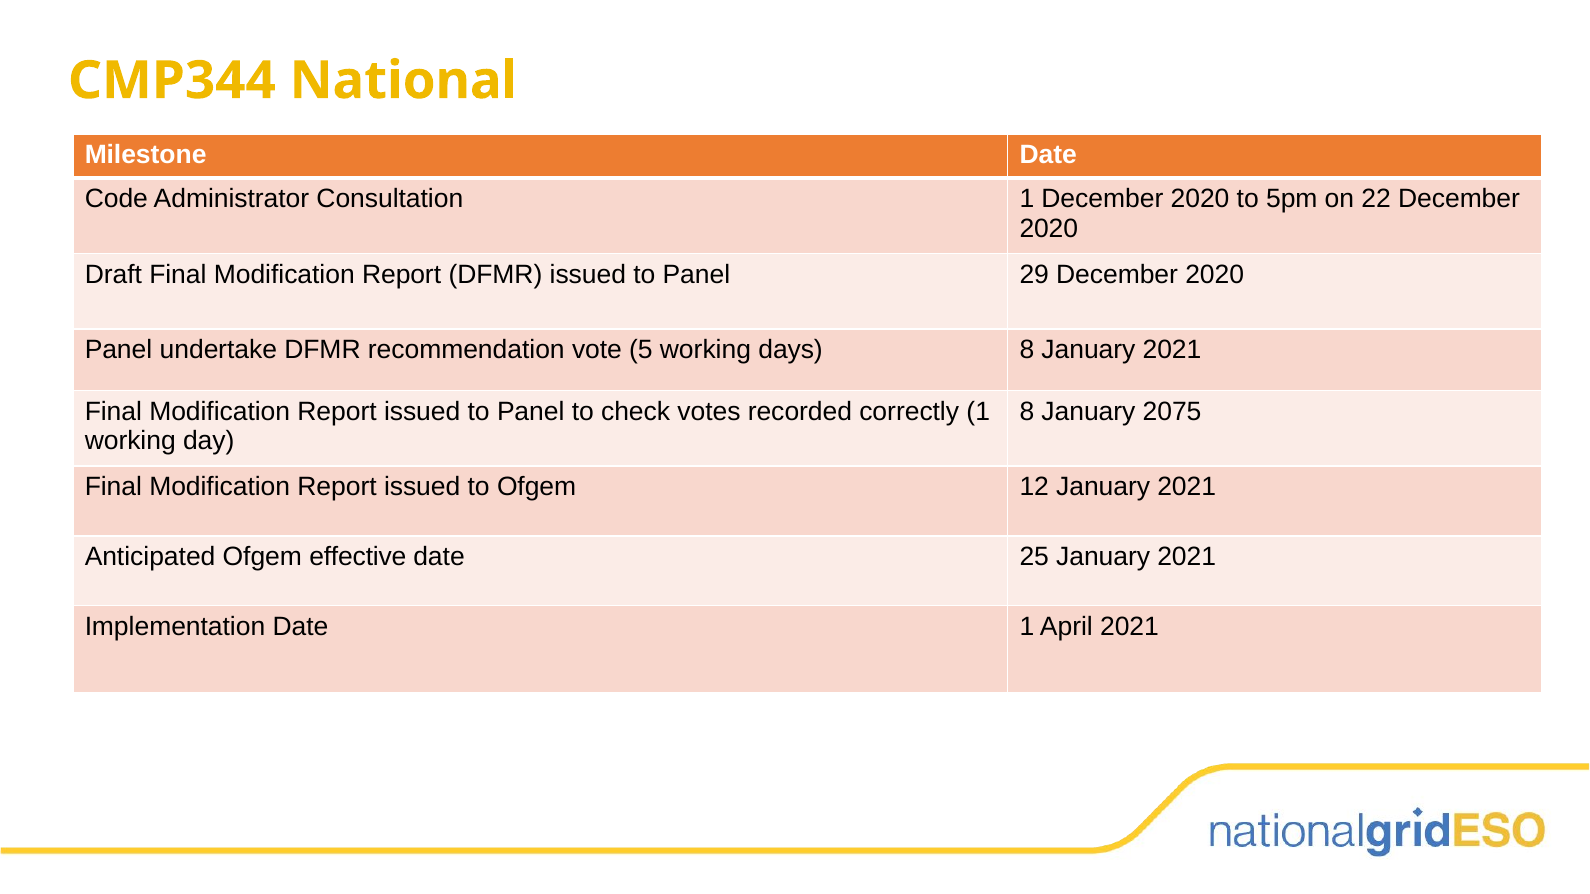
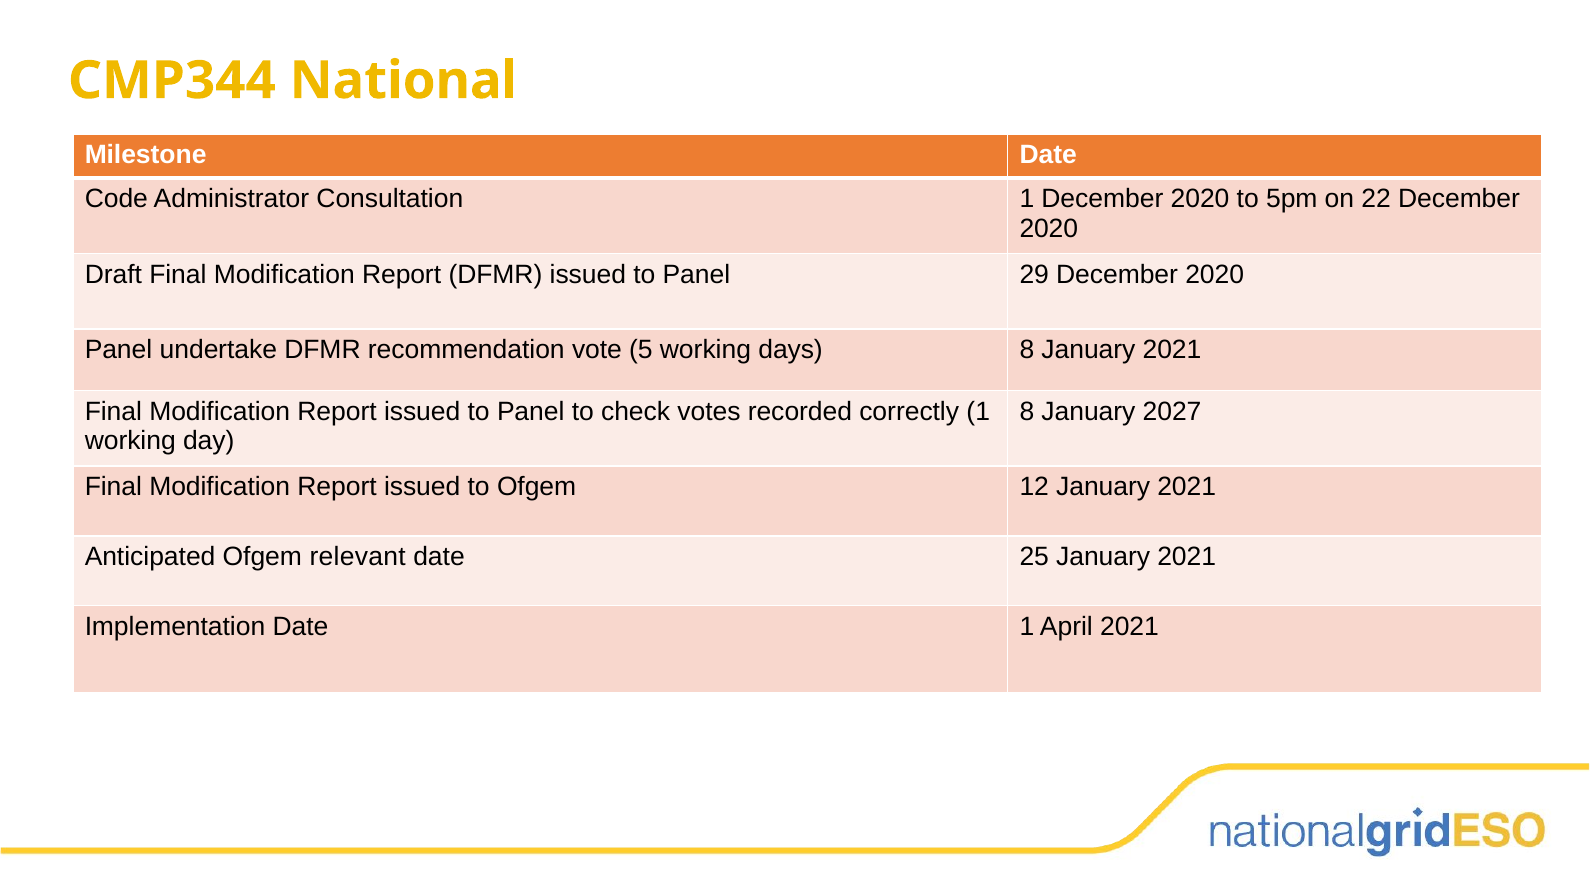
2075: 2075 -> 2027 (1172, 412)
effective: effective -> relevant (358, 557)
